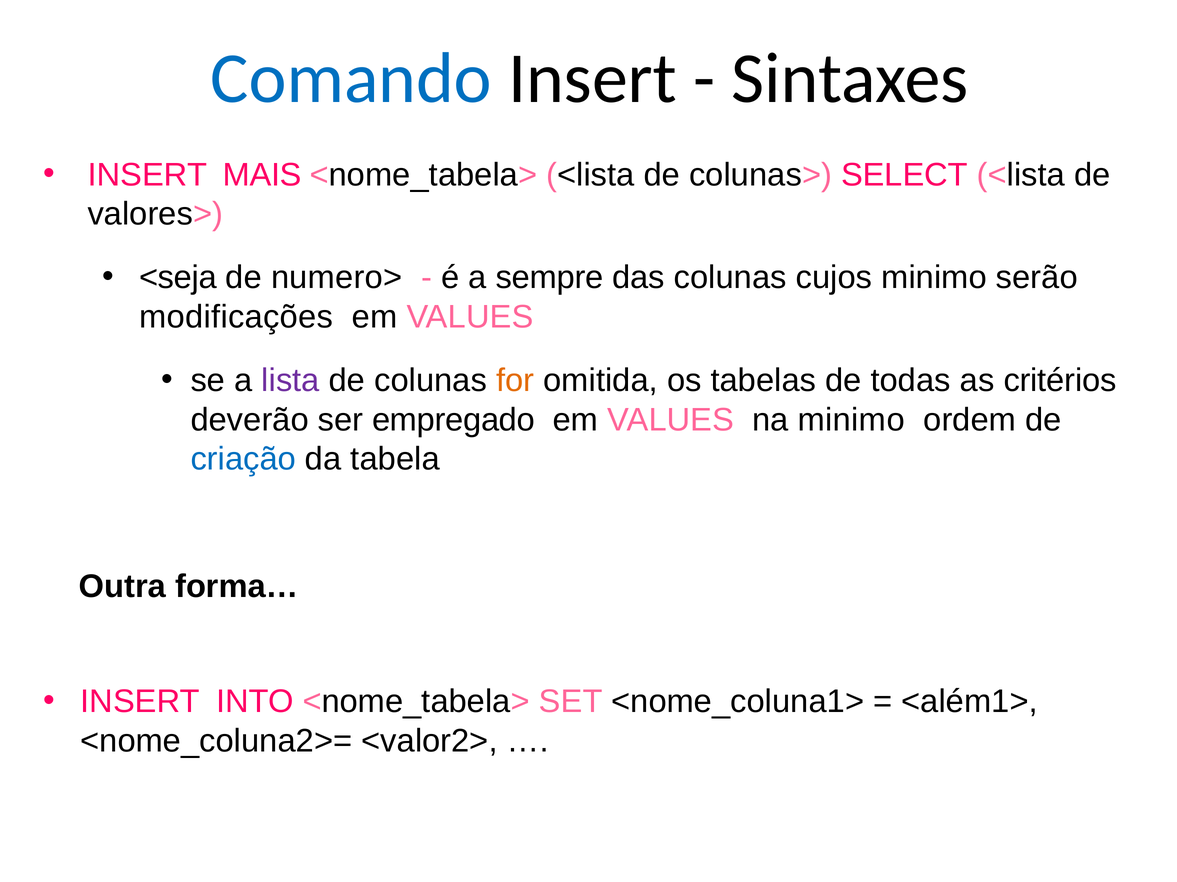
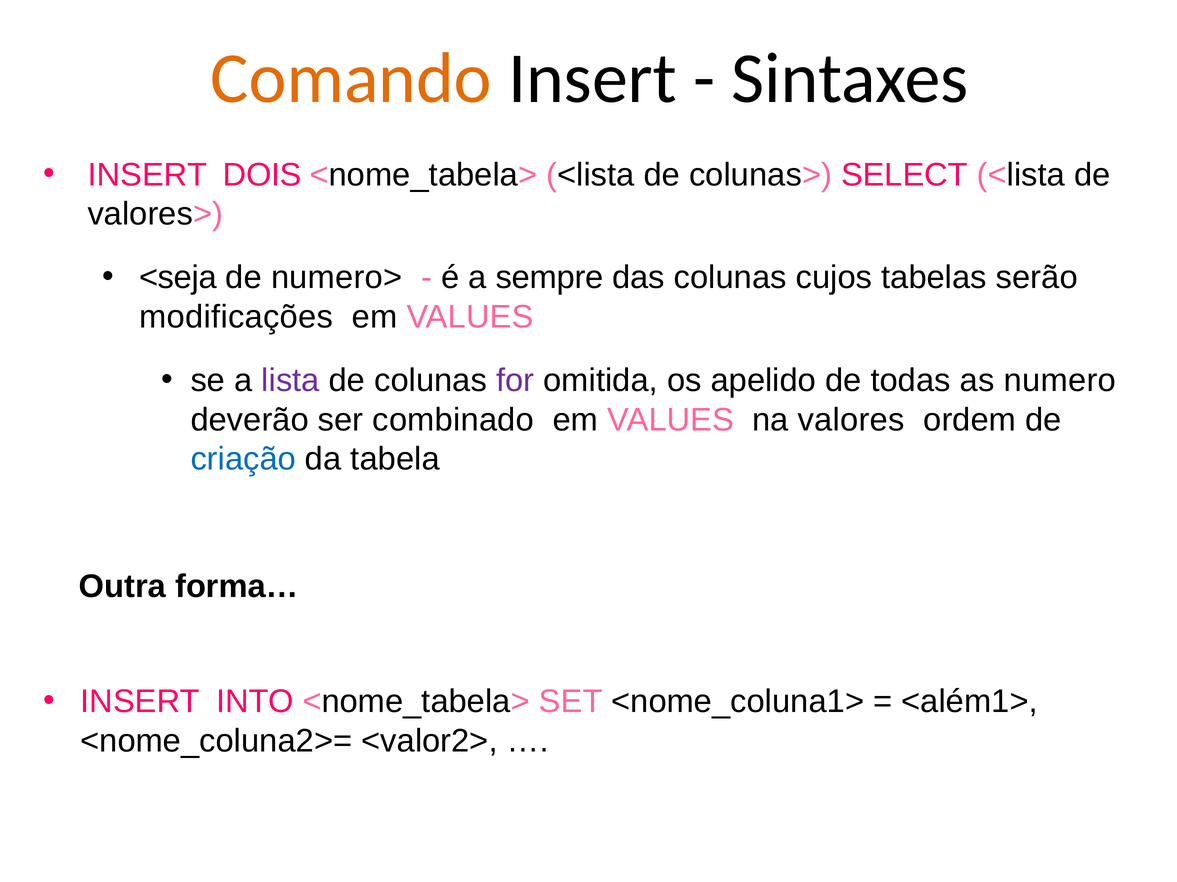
Comando colour: blue -> orange (351, 79)
MAIS: MAIS -> DOIS (262, 175)
cujos minimo: minimo -> tabelas (934, 278)
for colour: orange -> purple (515, 381)
tabelas: tabelas -> apelido (763, 381)
critérios: critérios -> numero (1060, 381)
empregado: empregado -> combinado (453, 420)
na minimo: minimo -> valores (851, 420)
